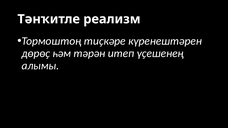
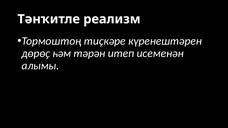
үҫешенең: үҫешенең -> исеменән (160, 53)
